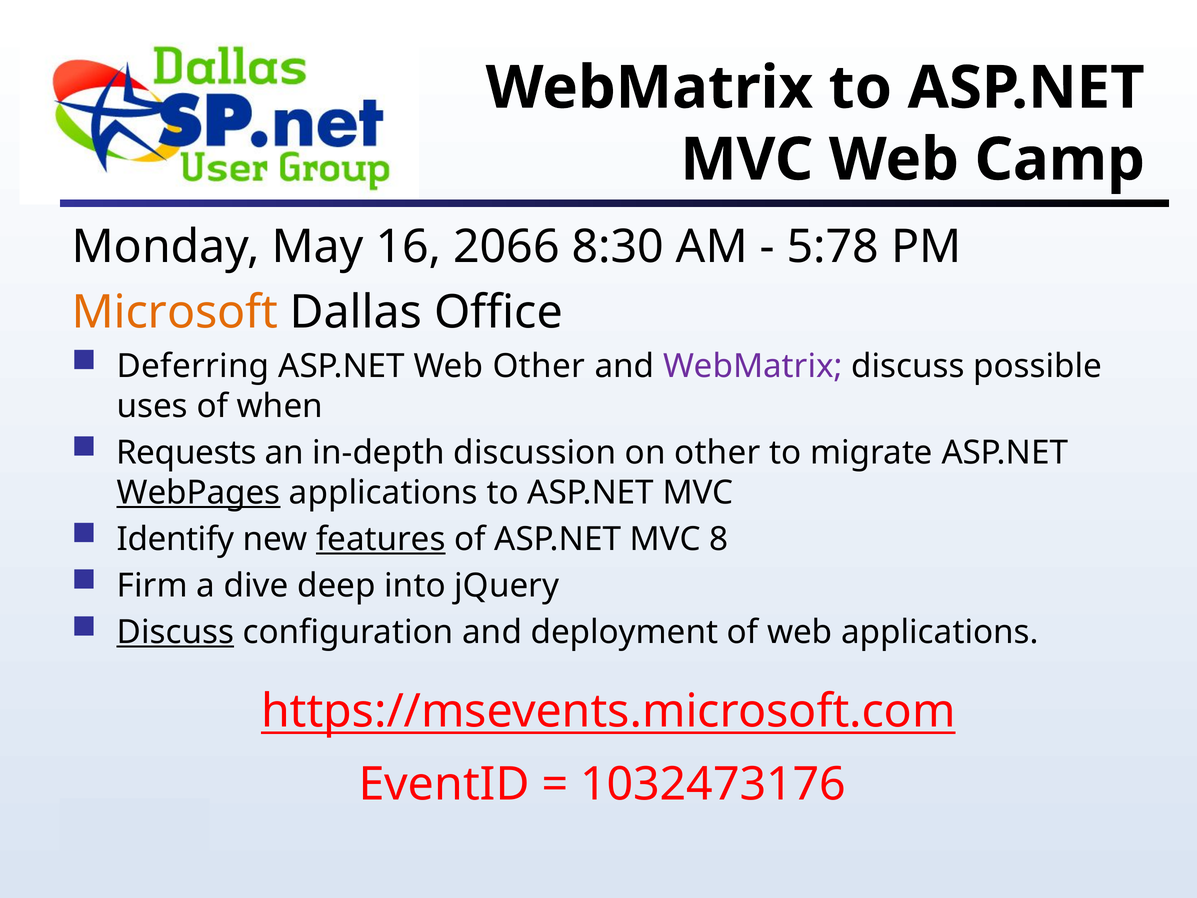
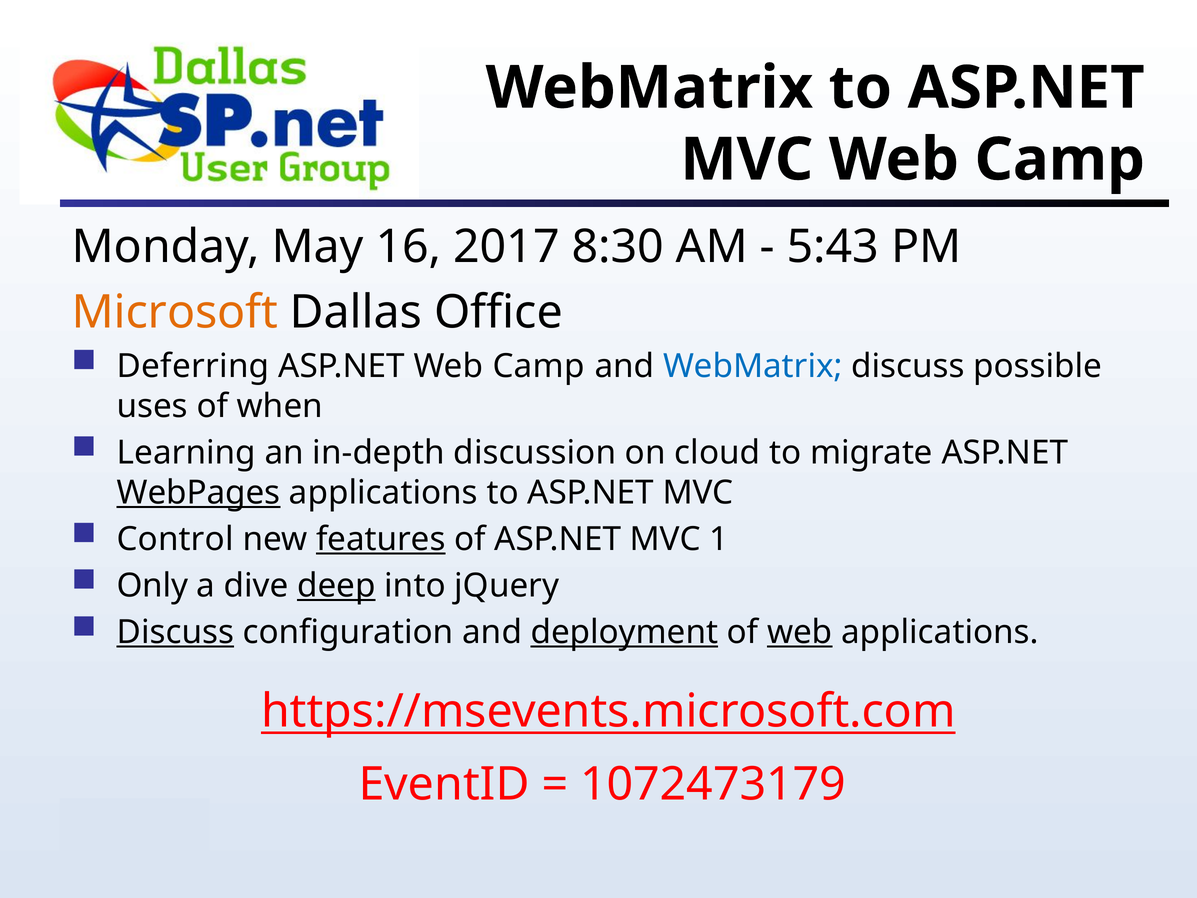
2066: 2066 -> 2017 (506, 247)
5:78: 5:78 -> 5:43 (833, 247)
ASP.NET Web Other: Other -> Camp (539, 366)
WebMatrix colour: purple -> blue (753, 366)
Requests: Requests -> Learning (186, 453)
on other: other -> cloud (717, 453)
Identify: Identify -> Control (175, 539)
8: 8 -> 1 (719, 539)
Firm: Firm -> Only (152, 586)
deep underline: none -> present (336, 586)
deployment underline: none -> present (624, 632)
web underline: none -> present (800, 632)
1032473176: 1032473176 -> 1072473179 (713, 784)
